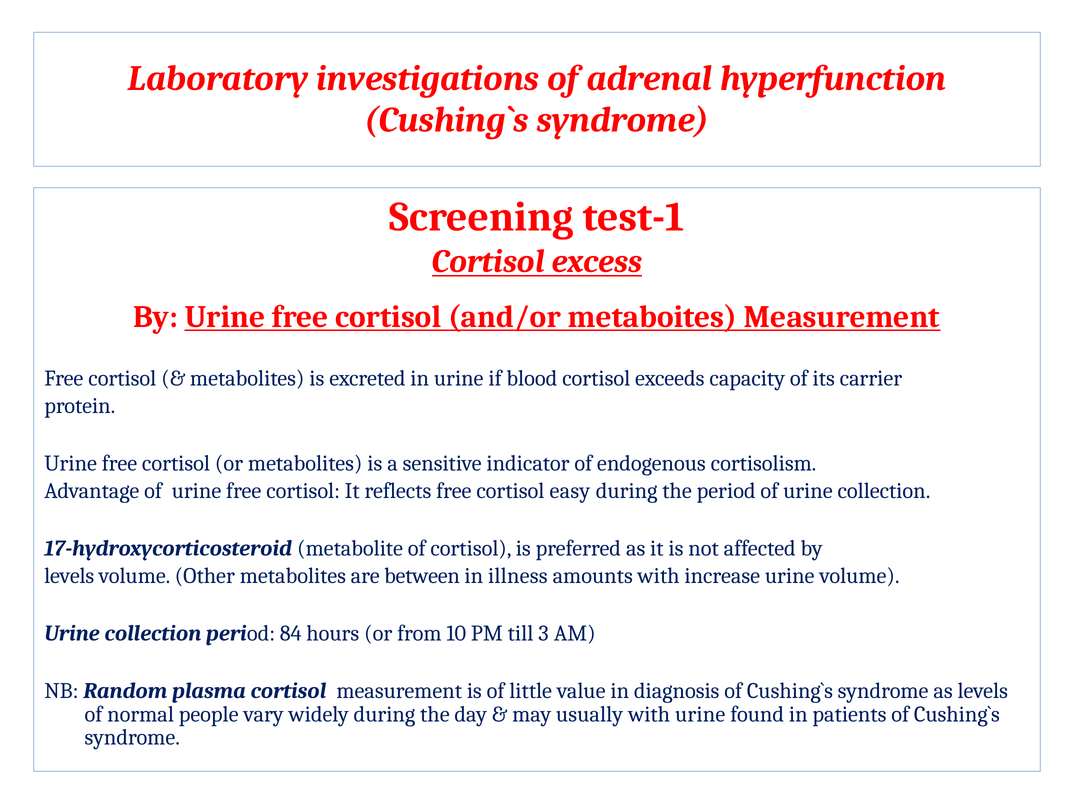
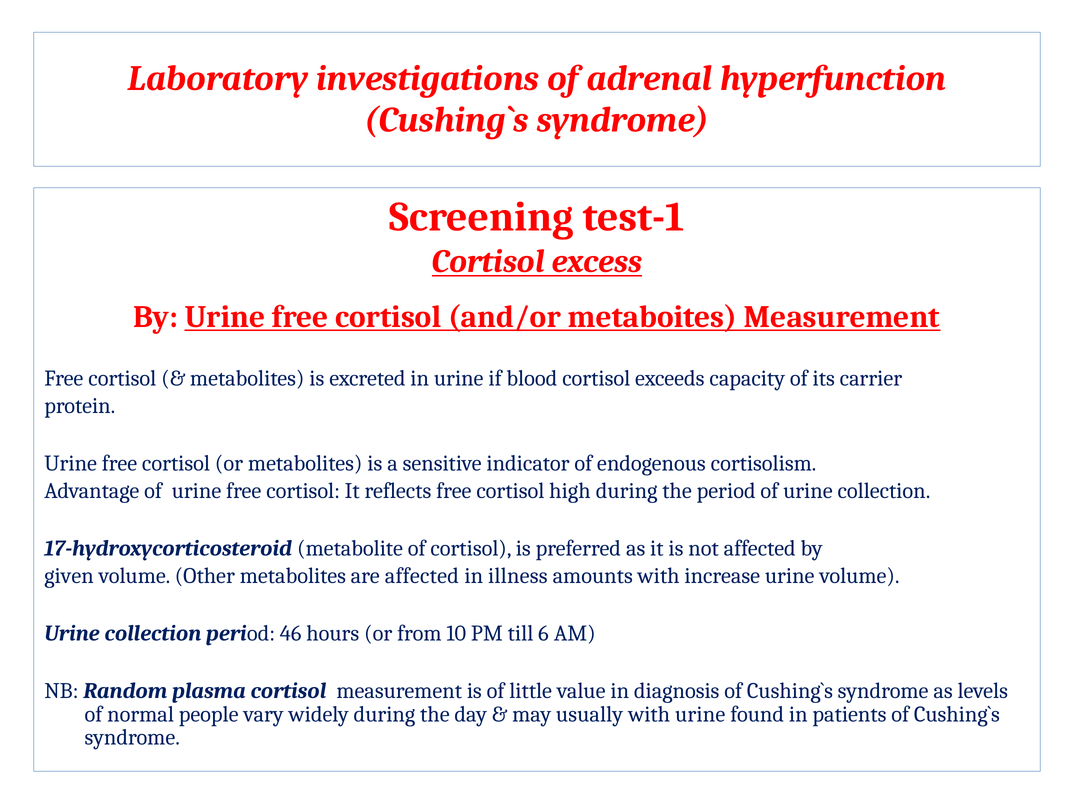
easy: easy -> high (570, 491)
levels: levels -> given (69, 576)
are between: between -> affected (422, 576)
84: 84 -> 46 (291, 634)
3: 3 -> 6 (543, 634)
